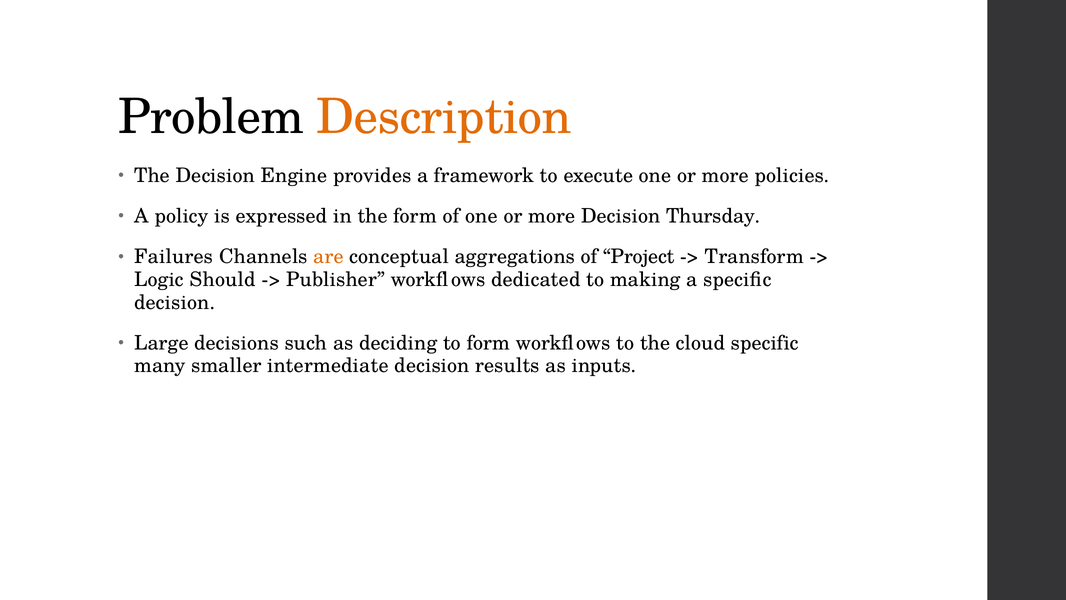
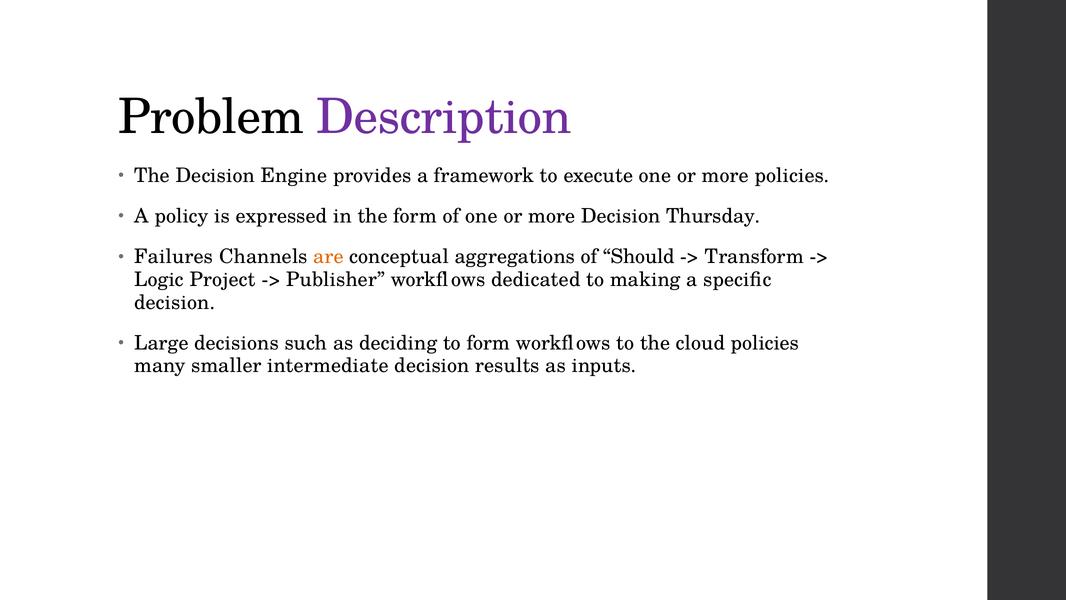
Description colour: orange -> purple (444, 117)
Project: Project -> Should (639, 257)
Should: Should -> Project (223, 279)
cloud specific: specific -> policies (765, 343)
